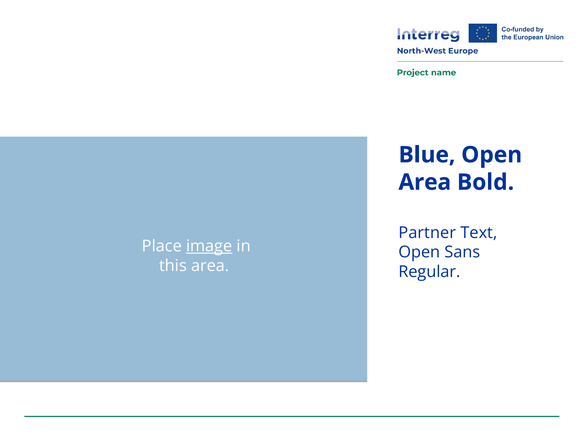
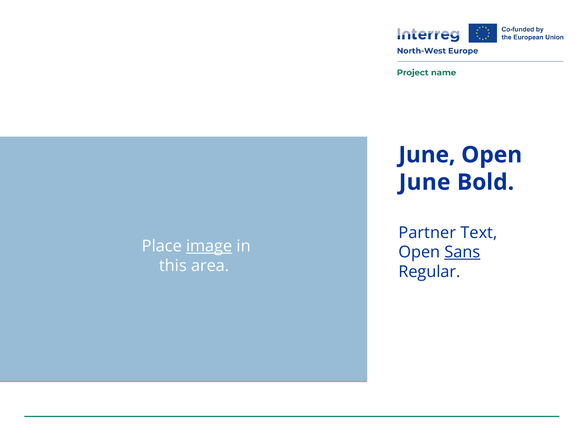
Blue: Blue -> June (427, 155)
Area: Area -> June (425, 182)
Sans underline: none -> present (462, 252)
